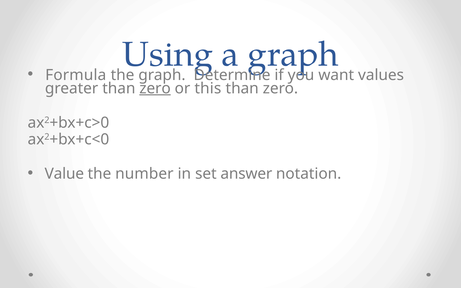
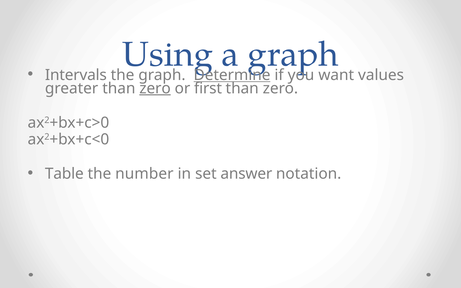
Formula: Formula -> Intervals (76, 75)
Determine underline: none -> present (232, 75)
this: this -> first (208, 88)
Value: Value -> Table (64, 174)
